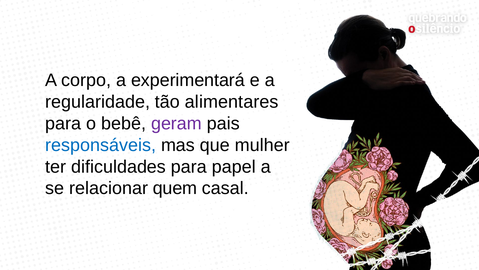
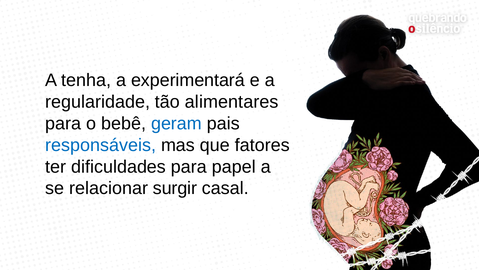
corpo: corpo -> tenha (86, 80)
geram colour: purple -> blue (176, 123)
mulher: mulher -> fatores (262, 145)
quem: quem -> surgir (175, 188)
